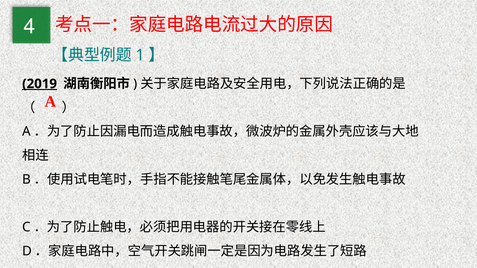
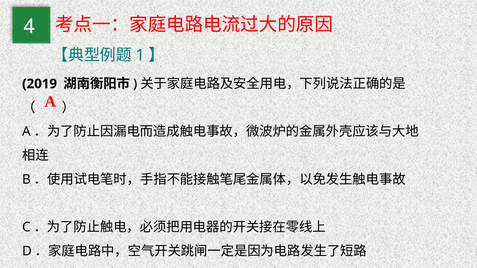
2019 underline: present -> none (40, 84)
